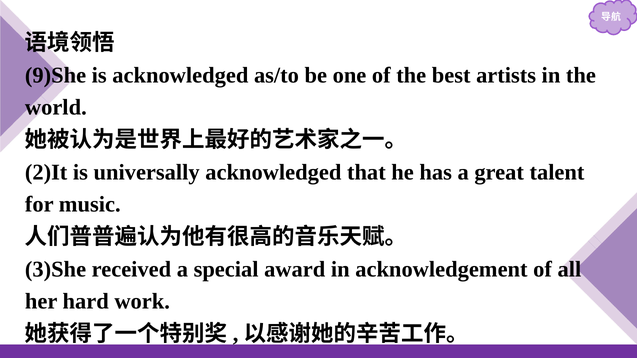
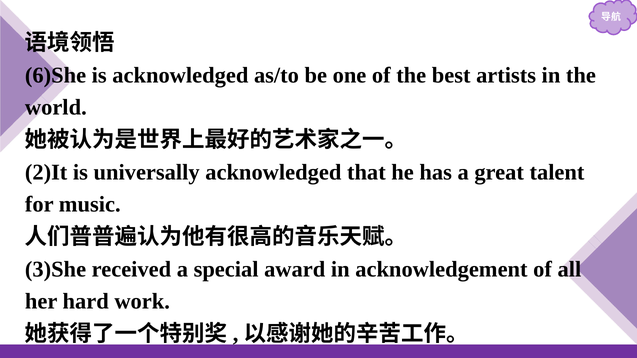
9)She: 9)She -> 6)She (56, 75)
